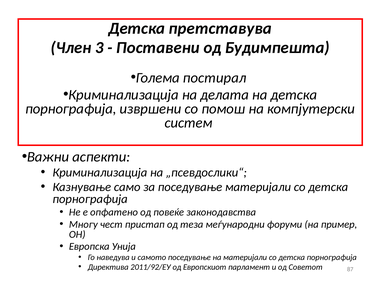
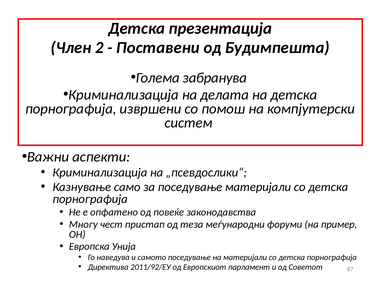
претставува: претставува -> презентација (220, 28)
3: 3 -> 2 (99, 48)
постирал: постирал -> забранува (215, 78)
